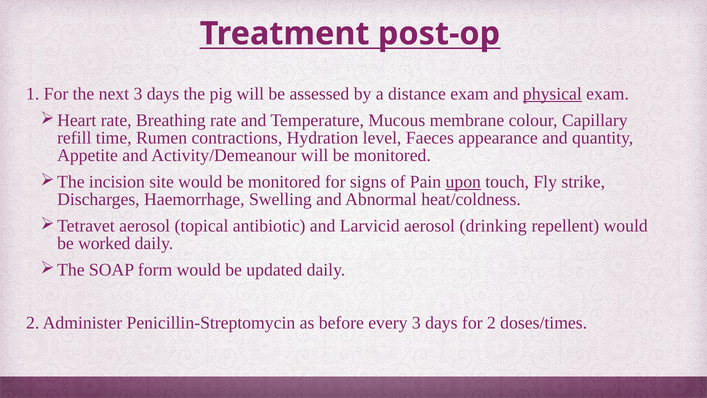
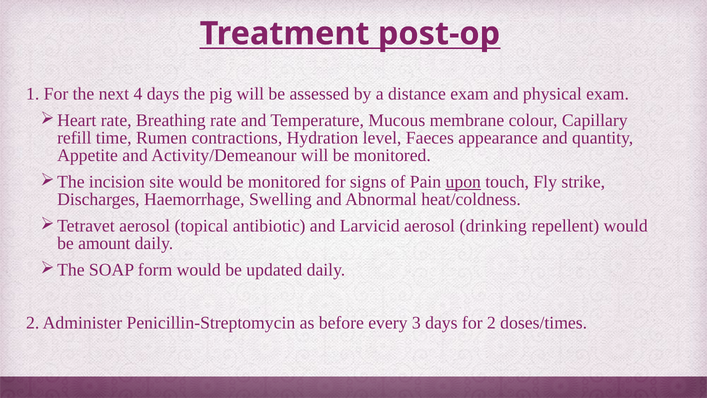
next 3: 3 -> 4 (138, 94)
physical underline: present -> none (552, 94)
worked: worked -> amount (104, 243)
